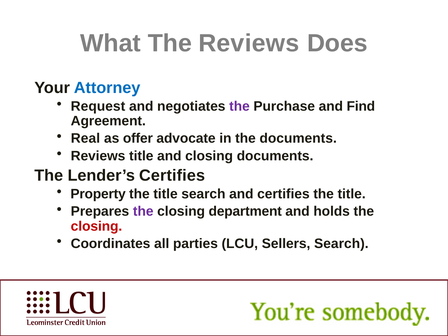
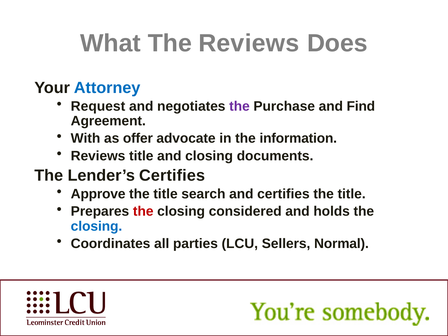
Real: Real -> With (86, 138)
the documents: documents -> information (298, 138)
Property: Property -> Approve (98, 194)
the colour: purple -> red (143, 211)
department: department -> considered (245, 211)
closing colour: red -> blue (97, 226)
Sellers Search: Search -> Normal (341, 244)
